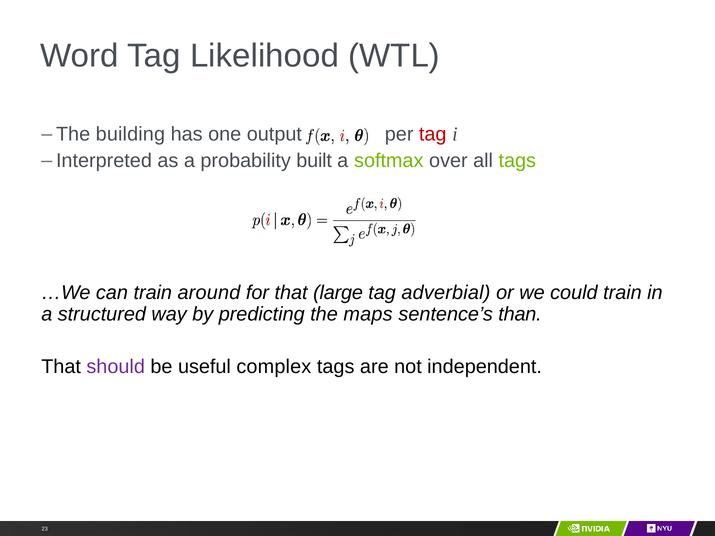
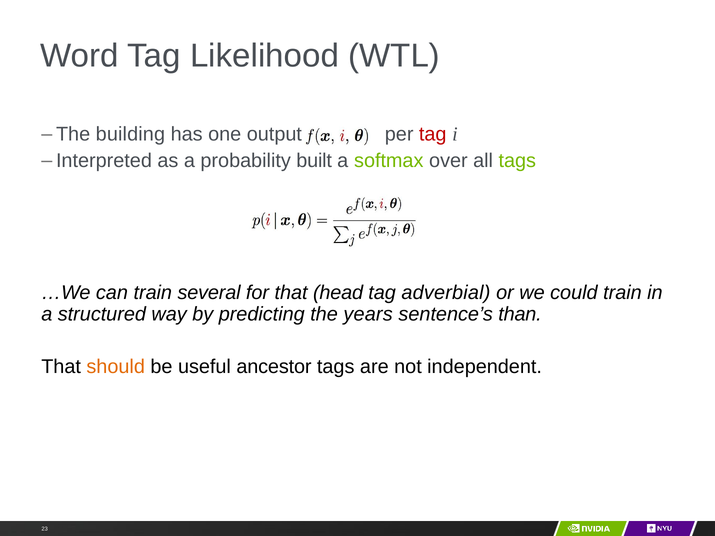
around: around -> several (209, 293)
large: large -> head (338, 293)
maps: maps -> years (368, 314)
should colour: purple -> orange (116, 367)
complex: complex -> ancestor (274, 367)
